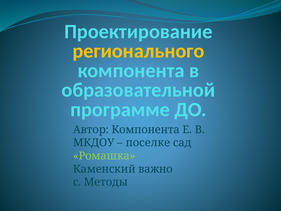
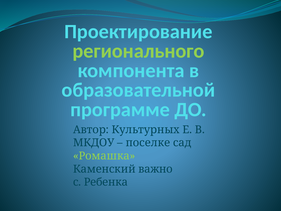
регионального colour: yellow -> light green (138, 51)
Автор Компонента: Компонента -> Культурных (146, 129)
Методы: Методы -> Ребенка (106, 182)
